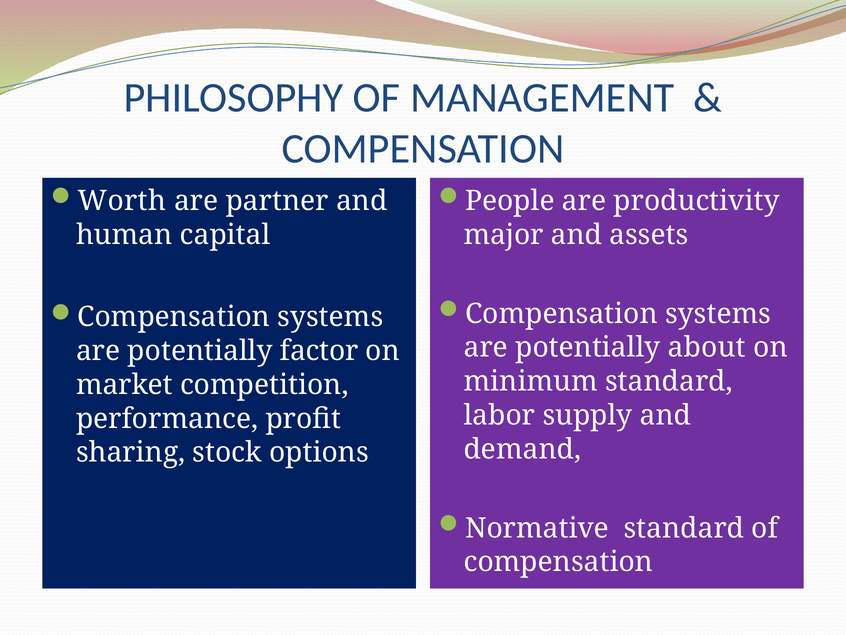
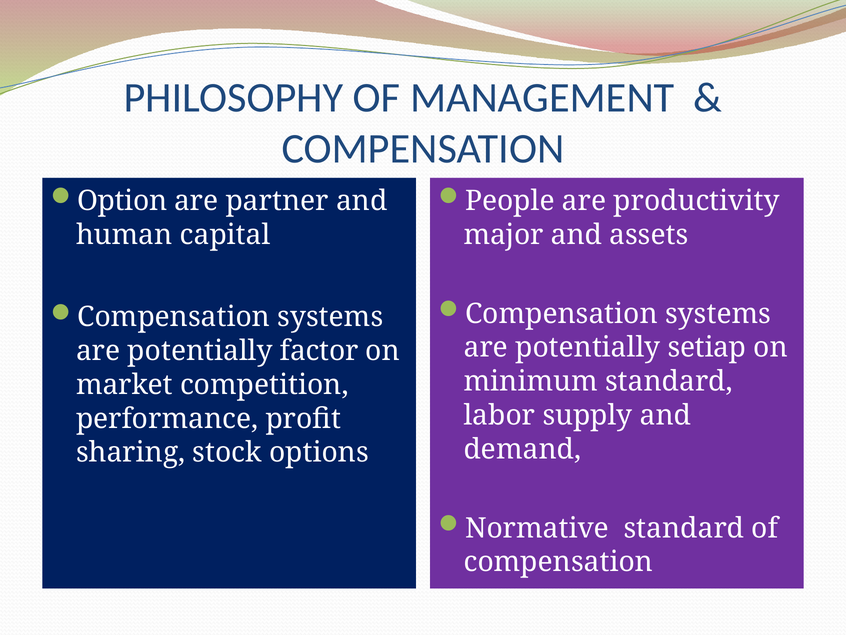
Worth: Worth -> Option (122, 201)
about: about -> setiap (707, 347)
